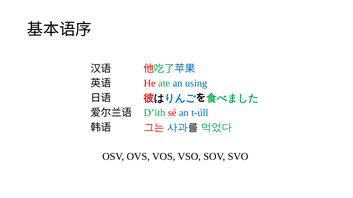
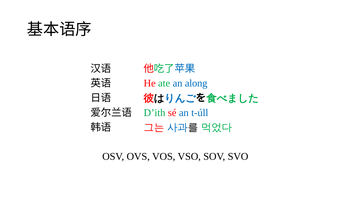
using: using -> along (196, 84)
